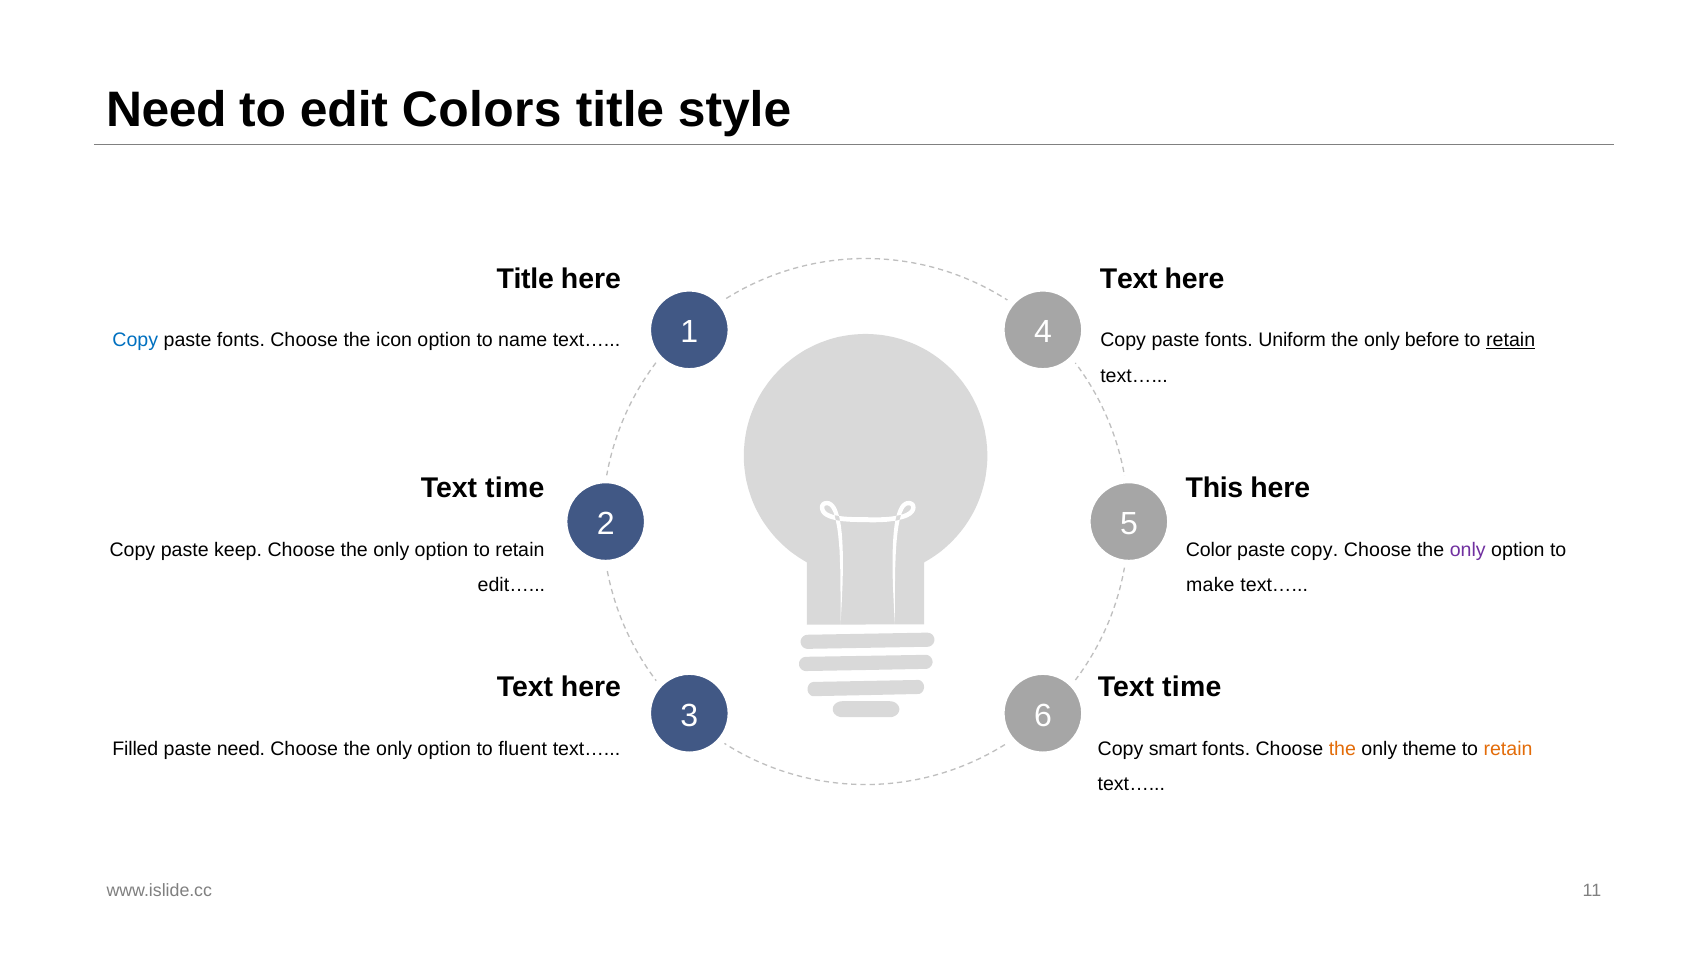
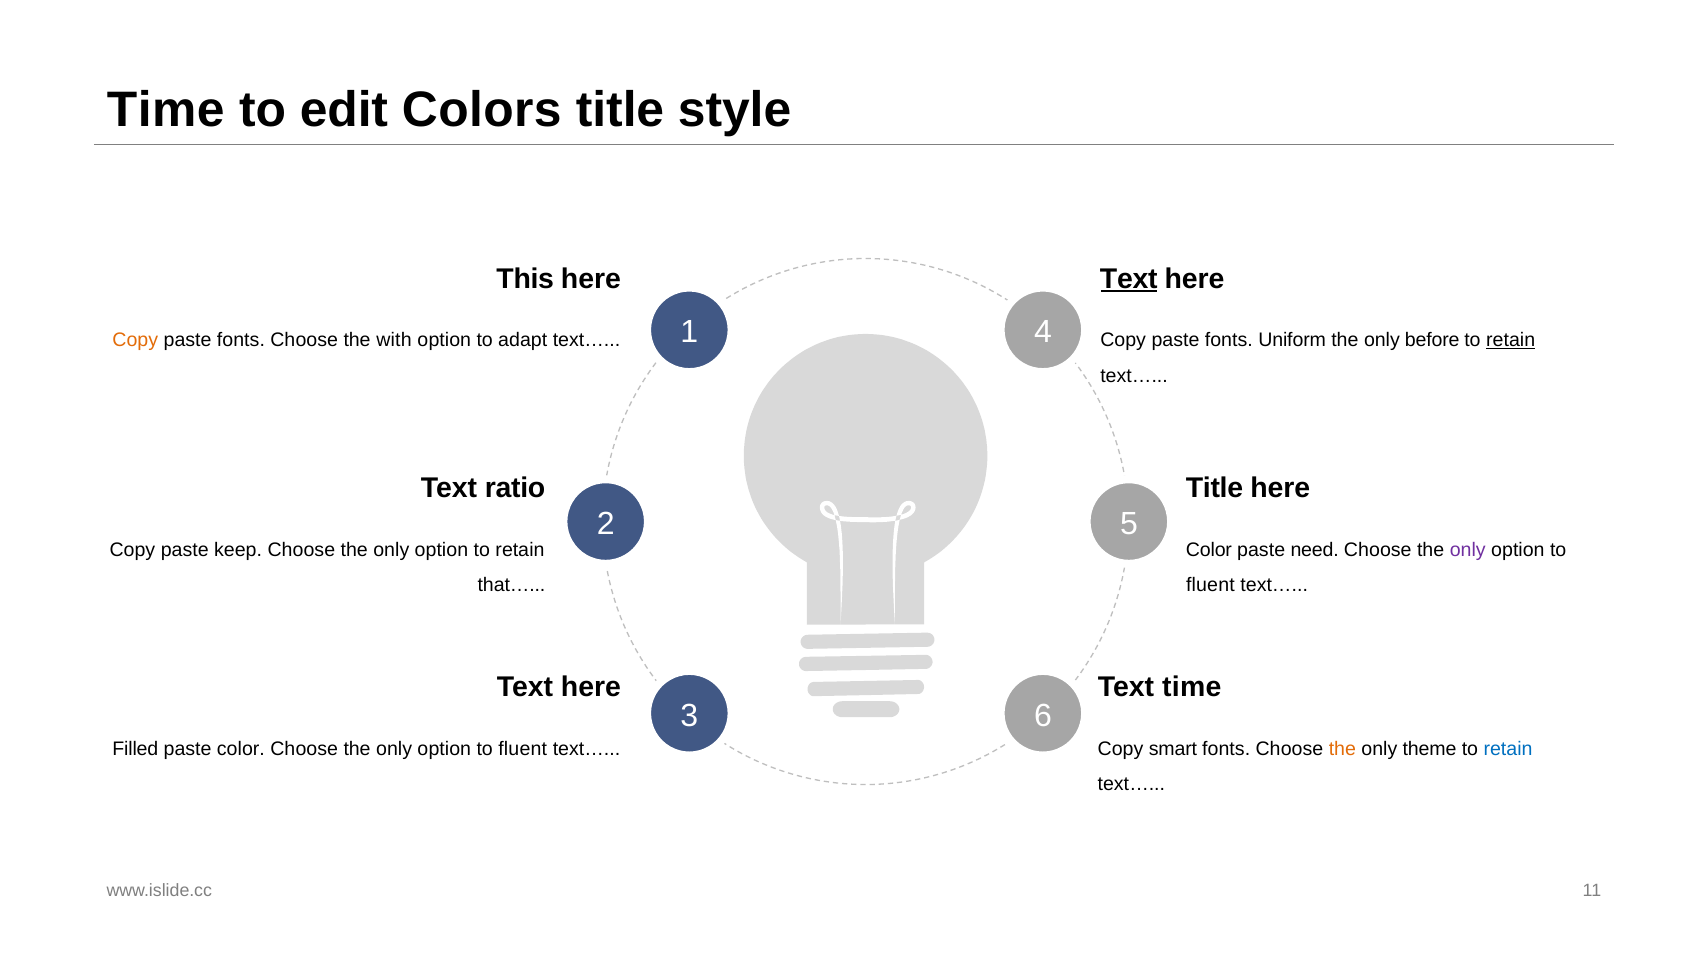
Need: Need -> Time (166, 110)
Title: Title -> This (525, 279)
Text underline: none -> present (1129, 279)
Copy colour: blue -> orange (135, 340)
icon: icon -> with (394, 340)
name: name -> adapt (523, 340)
time: time -> ratio (515, 488)
This: This -> Title (1215, 488)
paste copy: copy -> need (1315, 550)
edit…: edit… -> that… (511, 585)
make: make -> fluent (1210, 585)
paste need: need -> color (241, 749)
retain colour: orange -> blue (1508, 749)
